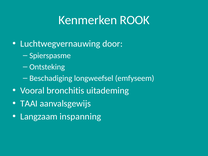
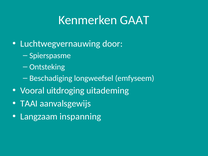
ROOK: ROOK -> GAAT (135, 20)
bronchitis: bronchitis -> uitdroging (65, 91)
